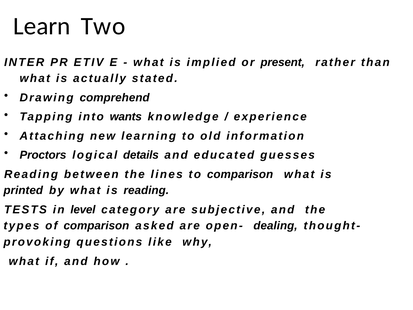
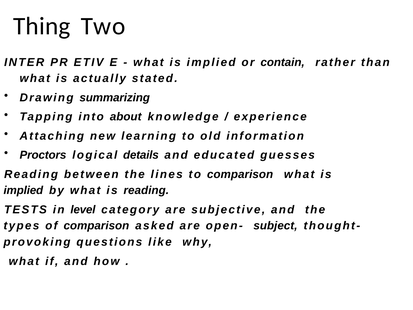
Learn: Learn -> Thing (42, 26)
present: present -> contain (283, 62)
comprehend: comprehend -> summarizing (115, 98)
wants: wants -> about (126, 117)
printed: printed -> implied (23, 190)
dealing: dealing -> subject (275, 226)
